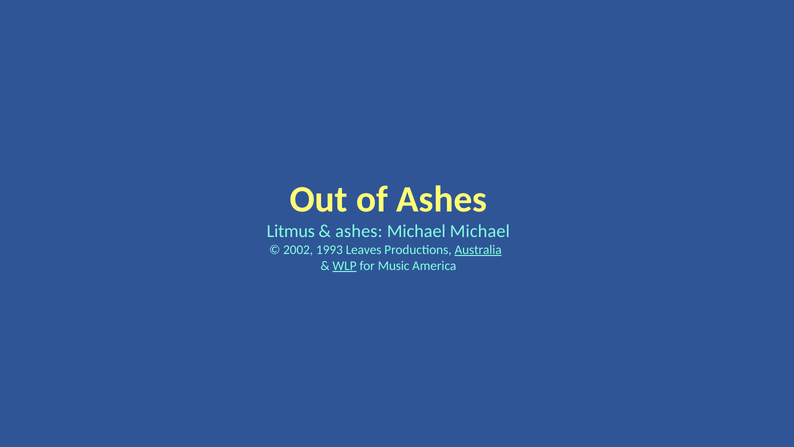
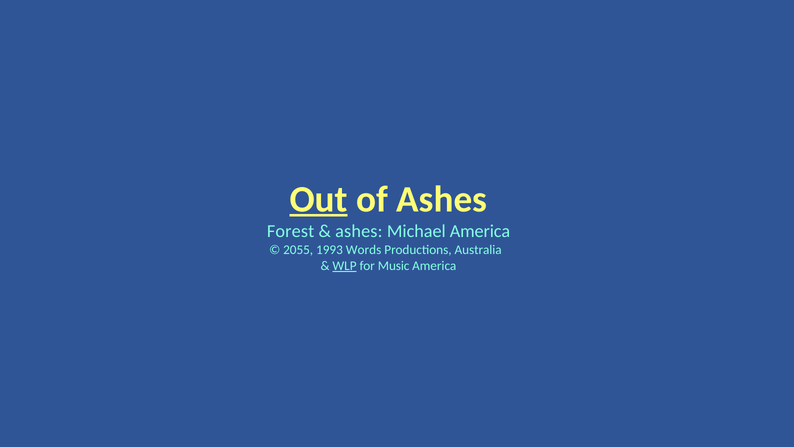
Out underline: none -> present (319, 199)
Litmus: Litmus -> Forest (291, 231)
Michael Michael: Michael -> America (480, 231)
2002: 2002 -> 2055 (298, 250)
Leaves: Leaves -> Words (364, 250)
Australia underline: present -> none (478, 250)
